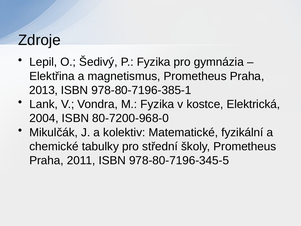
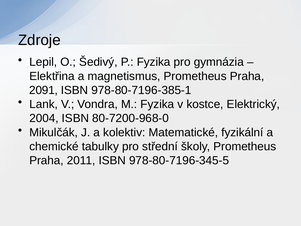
2013: 2013 -> 2091 (44, 90)
Elektrická: Elektrická -> Elektrický (253, 104)
